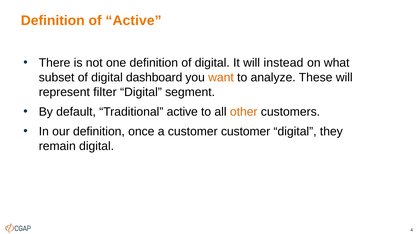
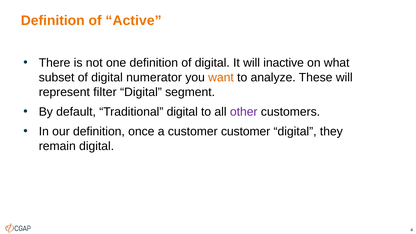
instead: instead -> inactive (284, 63)
dashboard: dashboard -> numerator (154, 78)
Traditional active: active -> digital (182, 112)
other colour: orange -> purple (244, 112)
